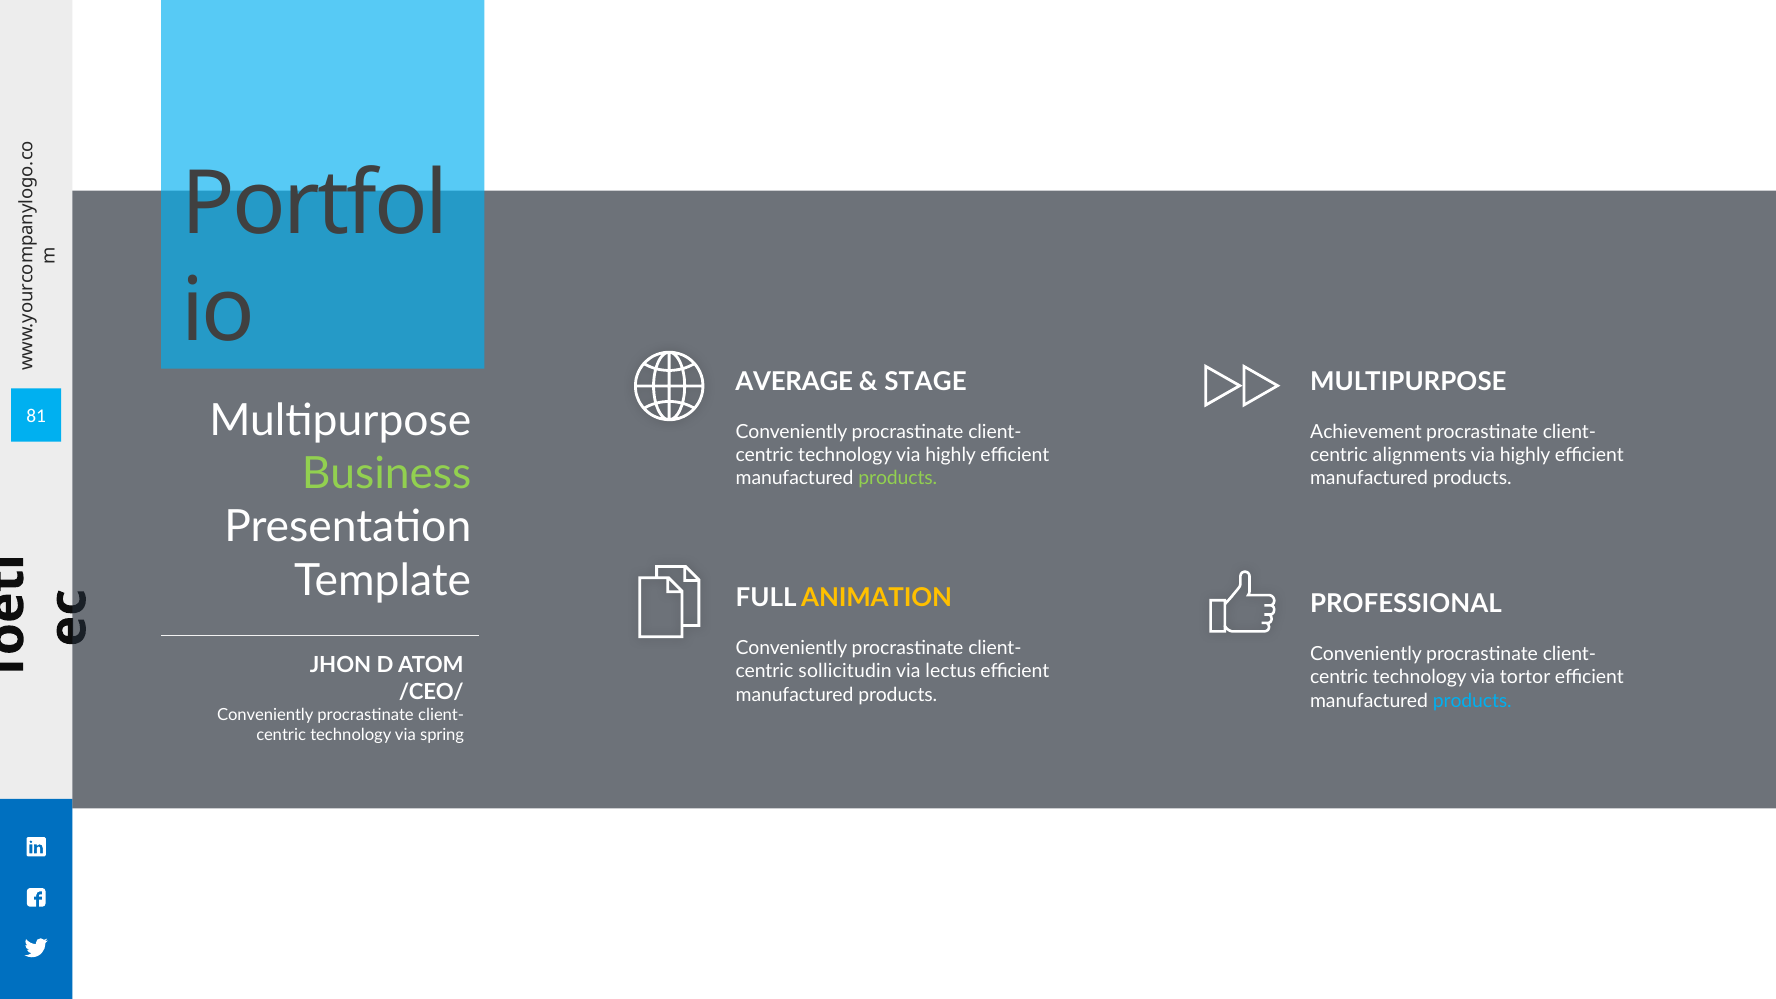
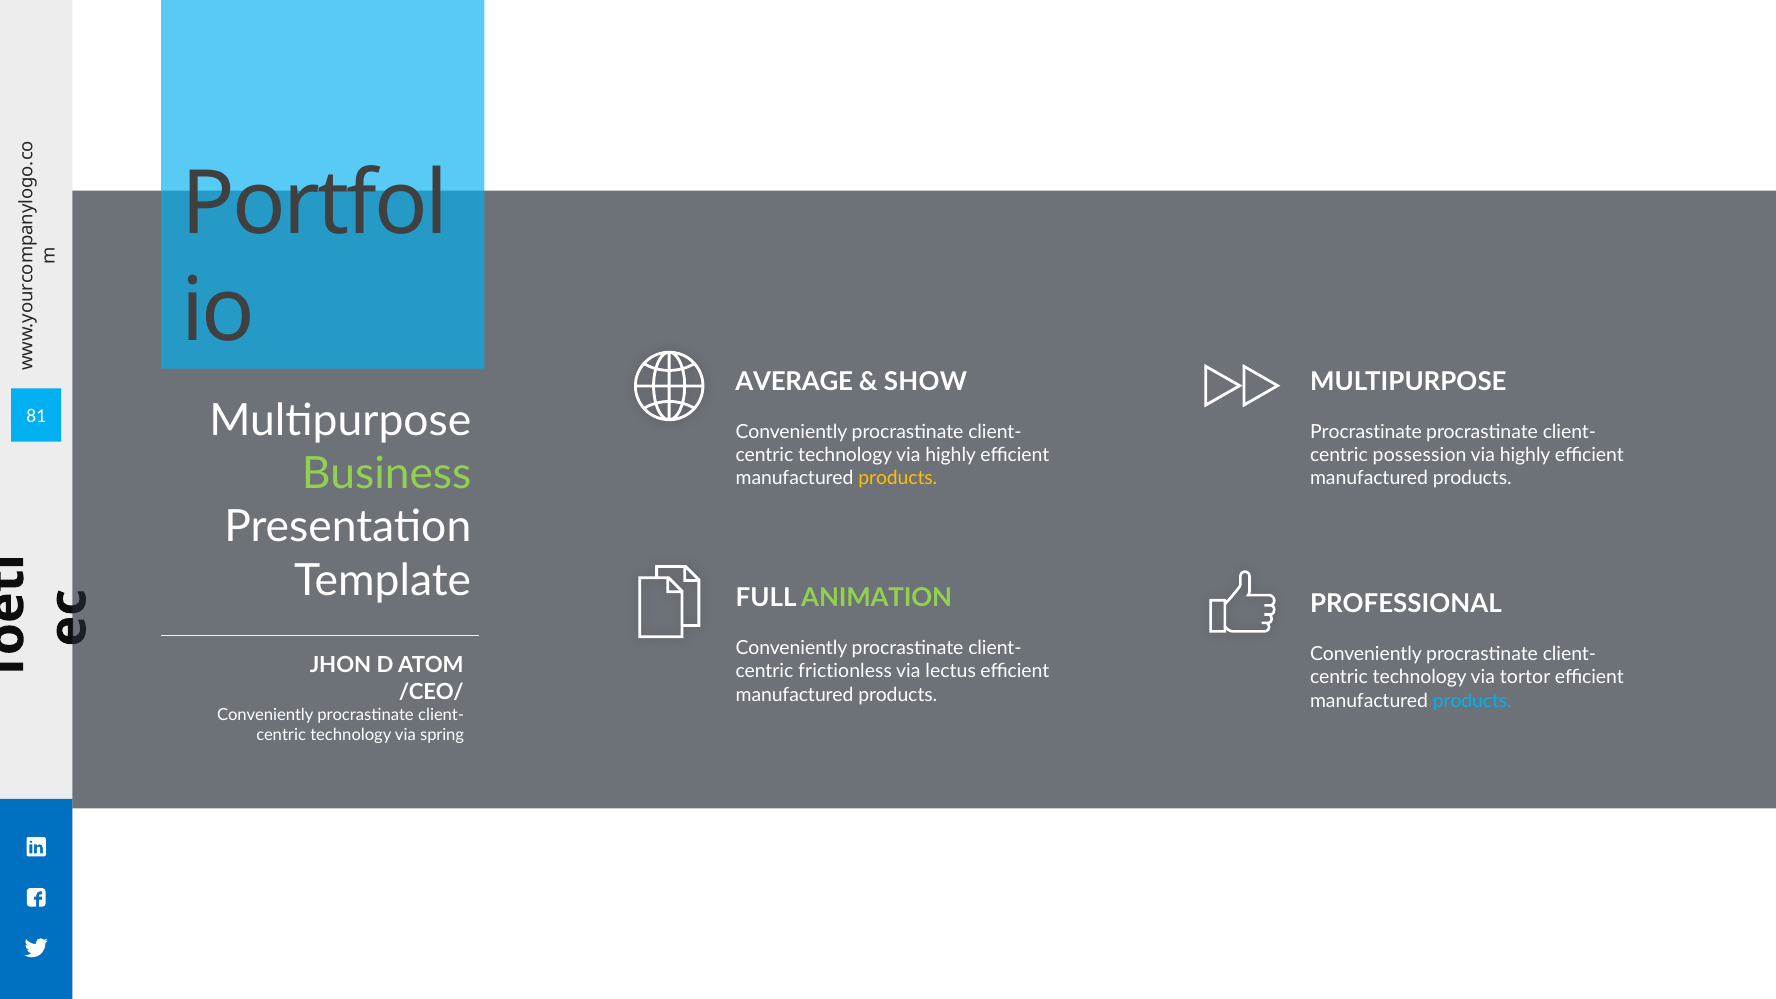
STAGE: STAGE -> SHOW (925, 382)
Achievement: Achievement -> Procrastinate (1366, 432)
alignments: alignments -> possession (1420, 455)
products colour: light green -> yellow (898, 478)
ANIMATION colour: yellow -> light green (877, 598)
sollicitudin: sollicitudin -> frictionless (845, 671)
